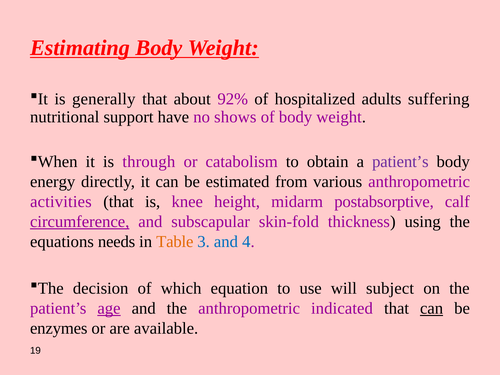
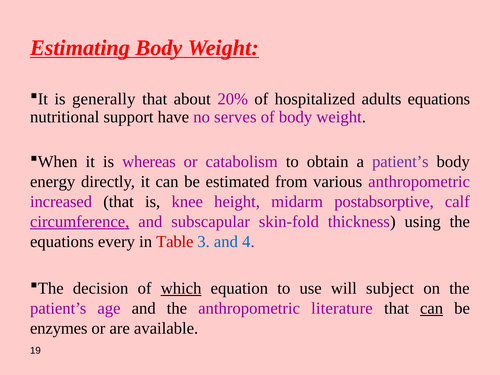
92%: 92% -> 20% (233, 99)
adults suffering: suffering -> equations (439, 99)
shows: shows -> serves (235, 117)
through: through -> whereas (149, 162)
activities: activities -> increased (61, 202)
needs: needs -> every (116, 242)
Table colour: orange -> red (175, 242)
which underline: none -> present (181, 288)
age underline: present -> none (109, 308)
indicated: indicated -> literature (342, 308)
